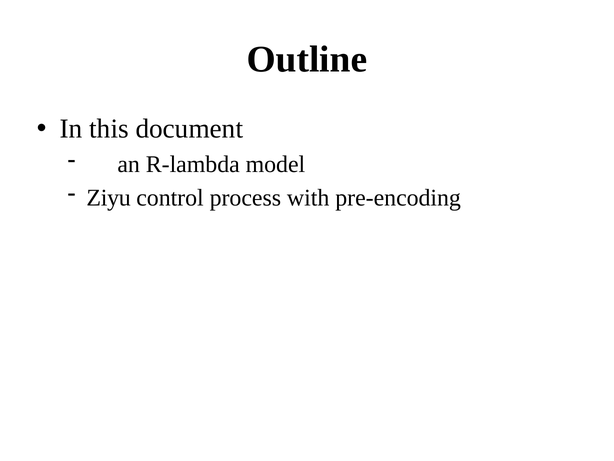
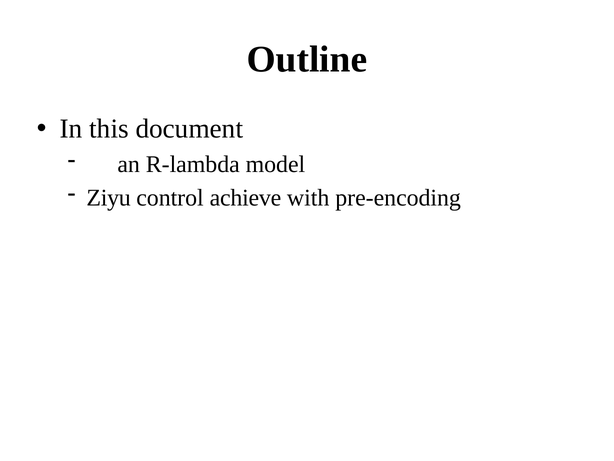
process: process -> achieve (245, 197)
